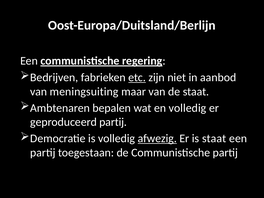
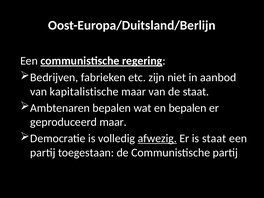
etc underline: present -> none (137, 77)
meningsuiting: meningsuiting -> kapitalistische (84, 92)
en volledig: volledig -> bepalen (188, 108)
geproduceerd partij: partij -> maar (113, 122)
